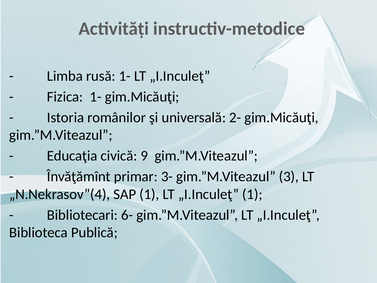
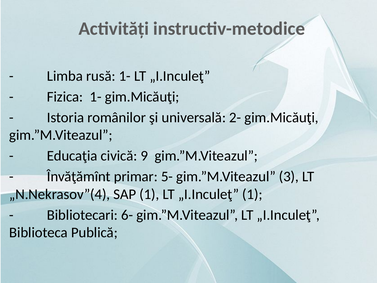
3-: 3- -> 5- (167, 176)
